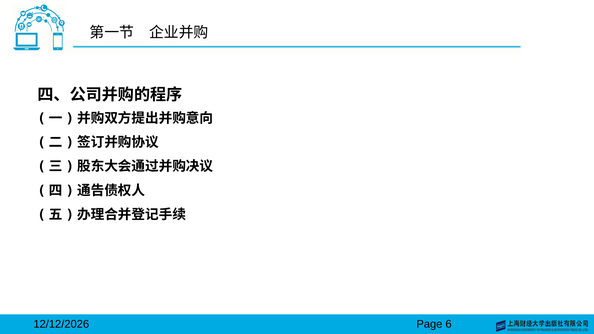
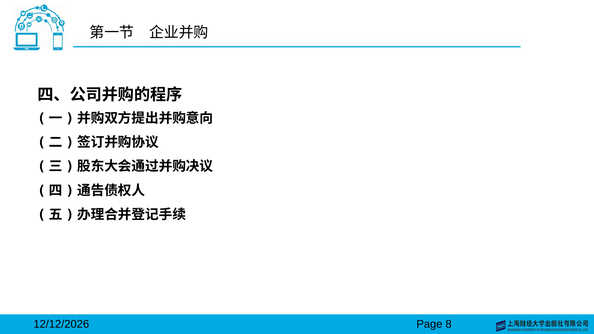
6: 6 -> 8 (449, 324)
